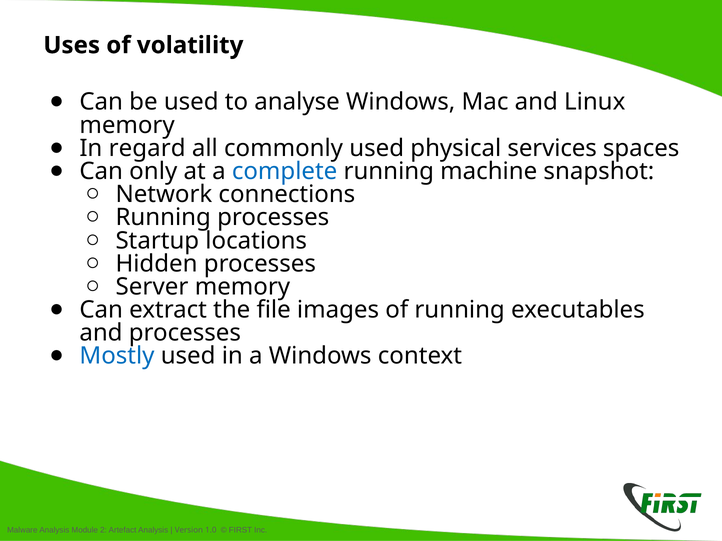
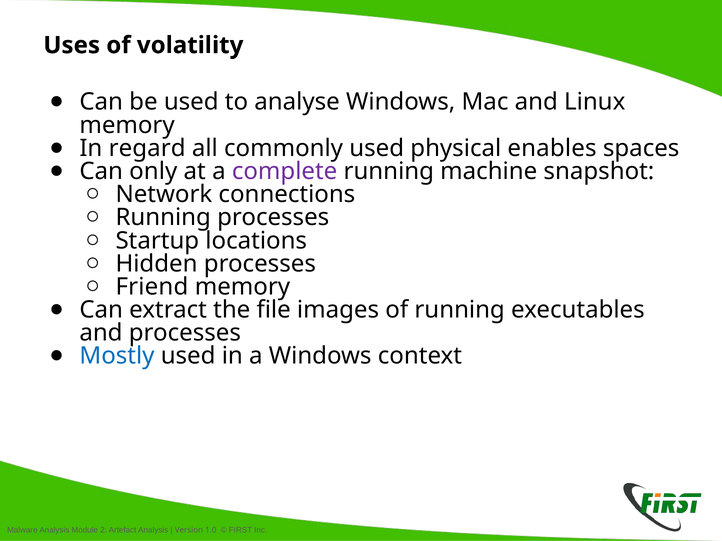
services: services -> enables (552, 148)
complete colour: blue -> purple (285, 171)
Server: Server -> Friend (152, 287)
